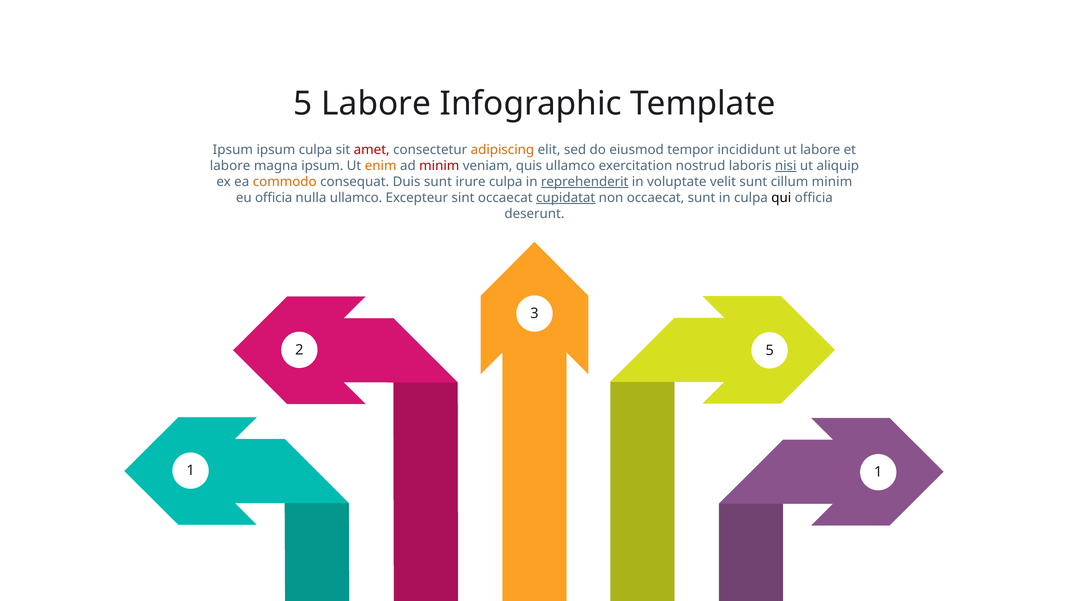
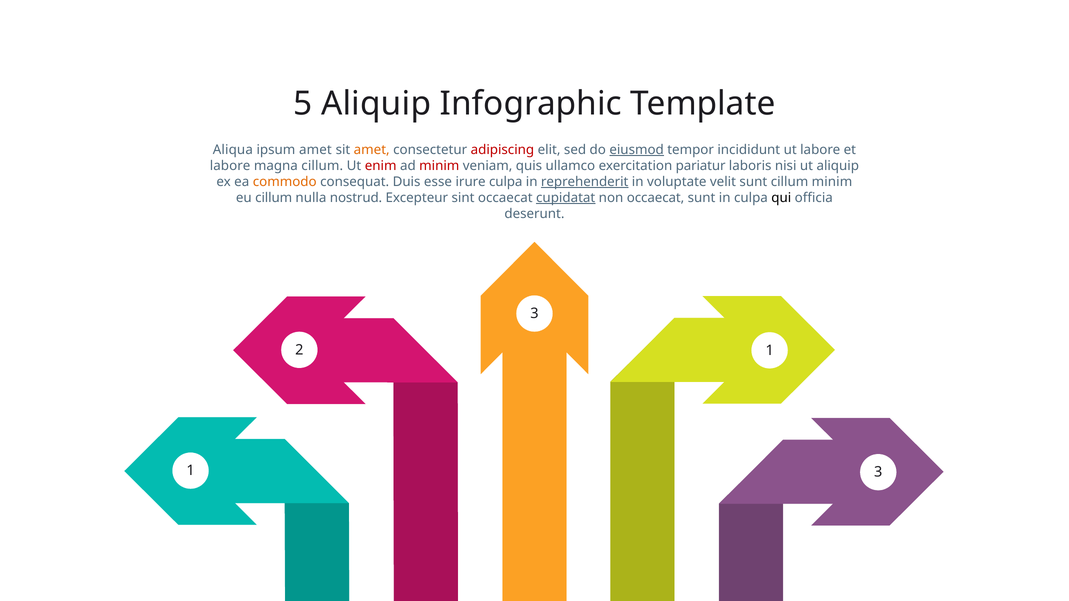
5 Labore: Labore -> Aliquip (376, 104)
Ipsum: Ipsum -> Aliqua (233, 150)
ipsum culpa: culpa -> amet (315, 150)
amet colour: red -> orange (372, 150)
adipiscing colour: orange -> red (502, 150)
eiusmod underline: none -> present (637, 150)
magna ipsum: ipsum -> cillum (322, 166)
enim colour: orange -> red (381, 166)
nostrud: nostrud -> pariatur (701, 166)
nisi underline: present -> none (786, 166)
Duis sunt: sunt -> esse (438, 182)
eu officia: officia -> cillum (274, 198)
nulla ullamco: ullamco -> nostrud (356, 198)
2 5: 5 -> 1 (770, 351)
1: 1 -> 3 (878, 472)
